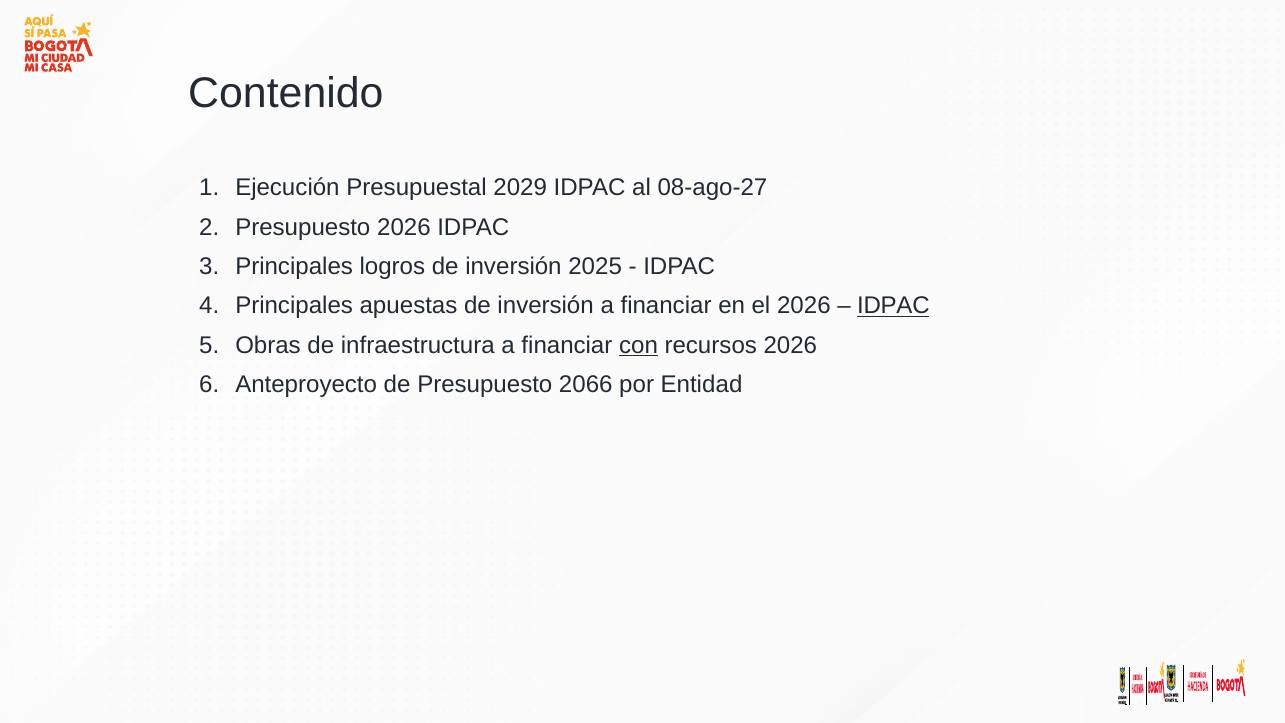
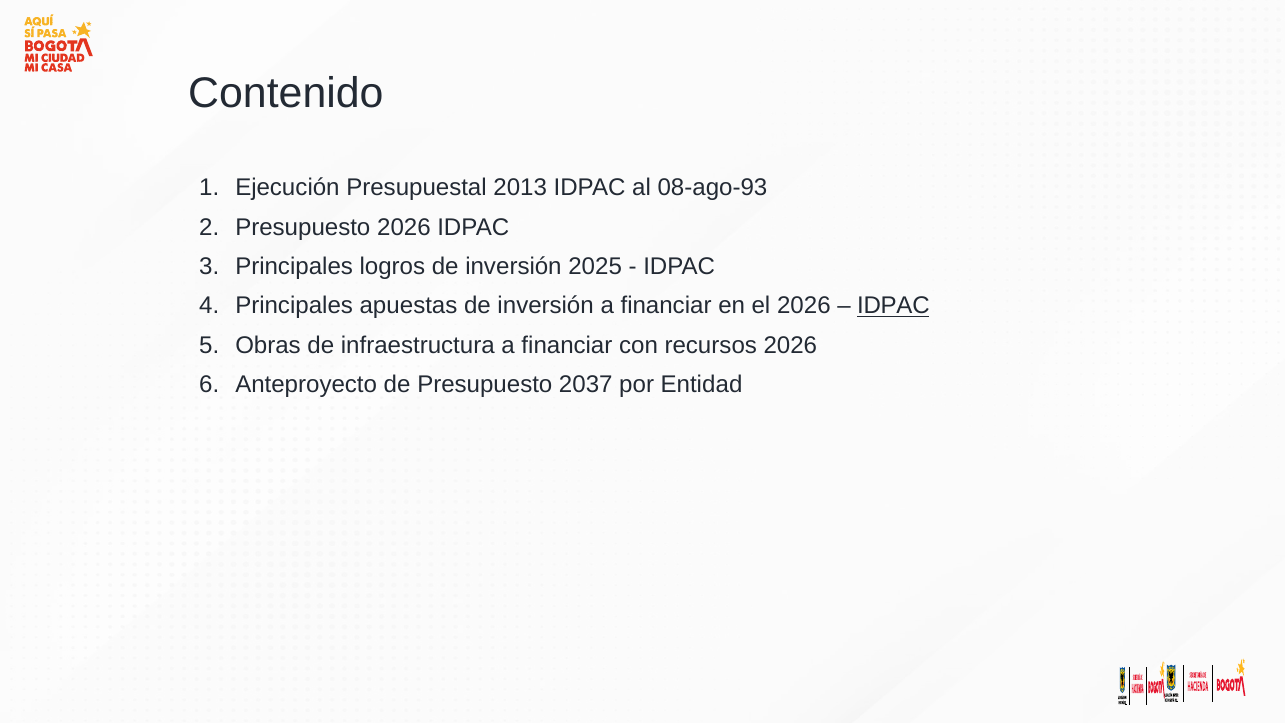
2029: 2029 -> 2013 (520, 188)
08-ago-27: 08-ago-27 -> 08-ago-93 (712, 188)
con underline: present -> none (638, 345)
2066: 2066 -> 2037 (586, 385)
